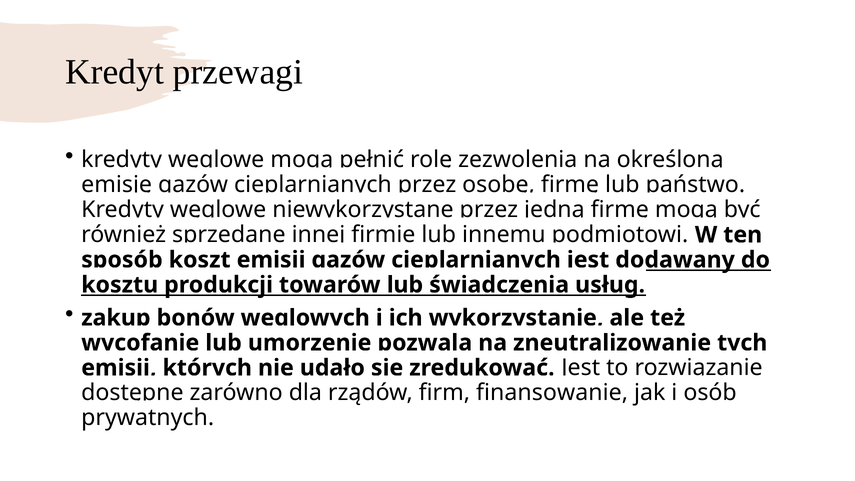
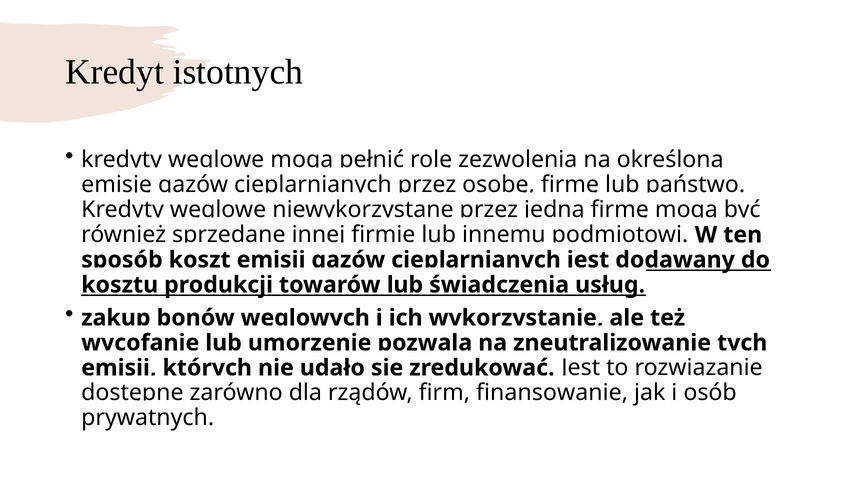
przewagi: przewagi -> istotnych (238, 72)
